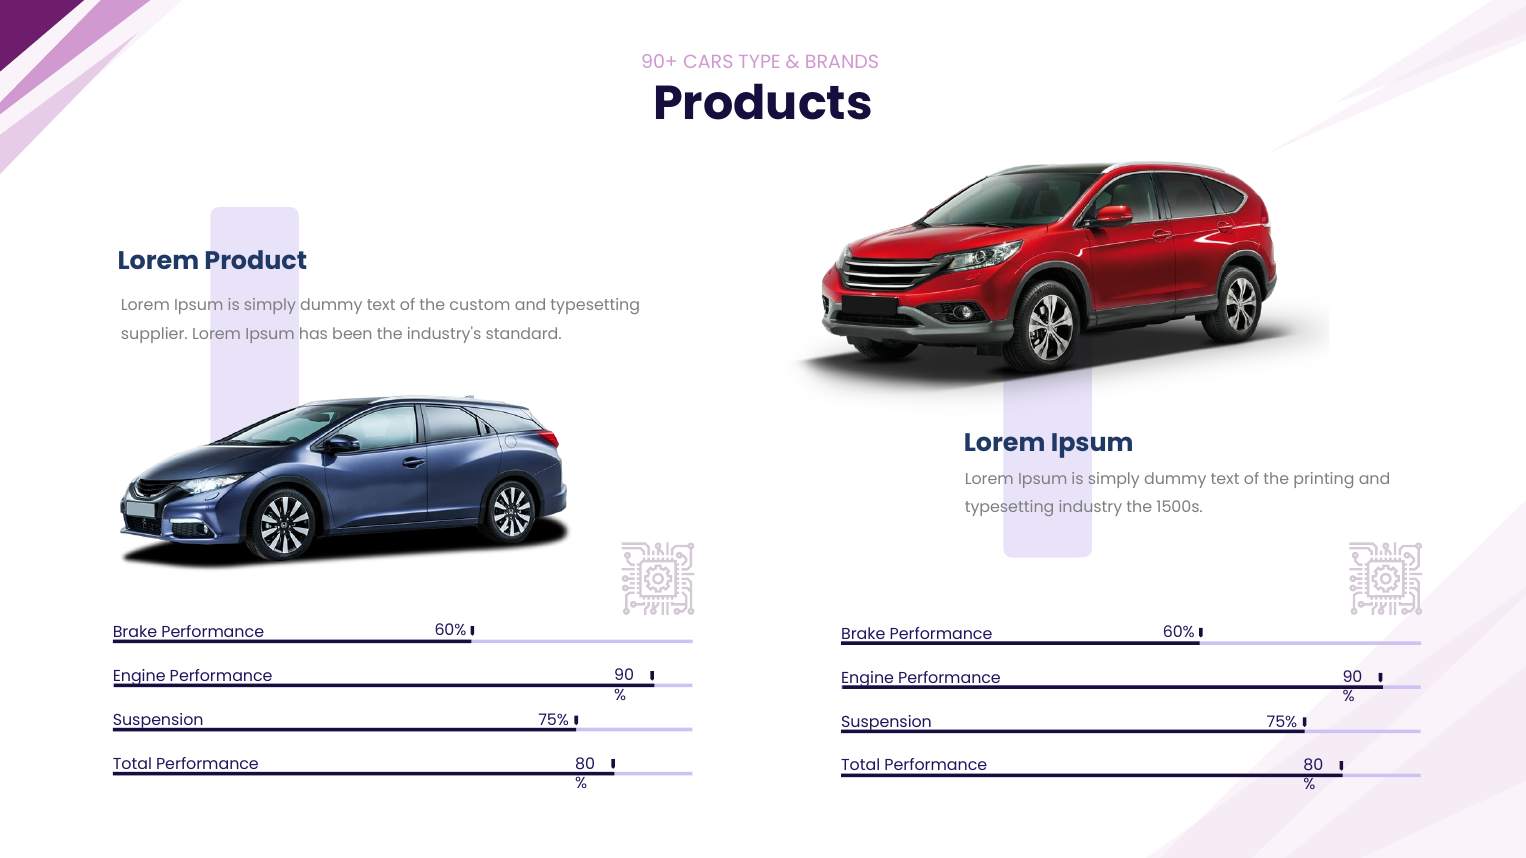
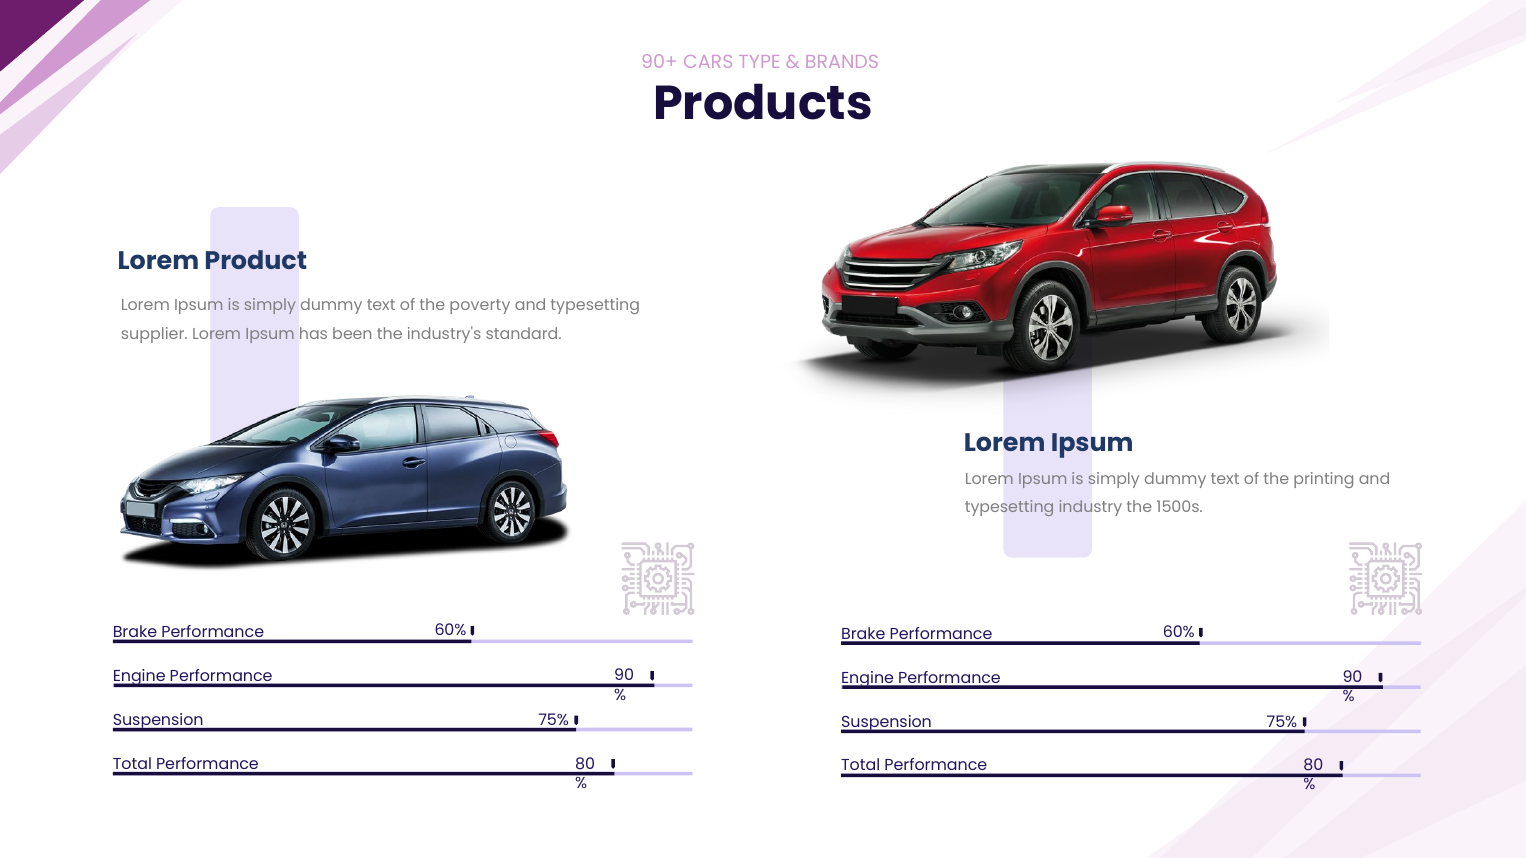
custom: custom -> poverty (480, 305)
